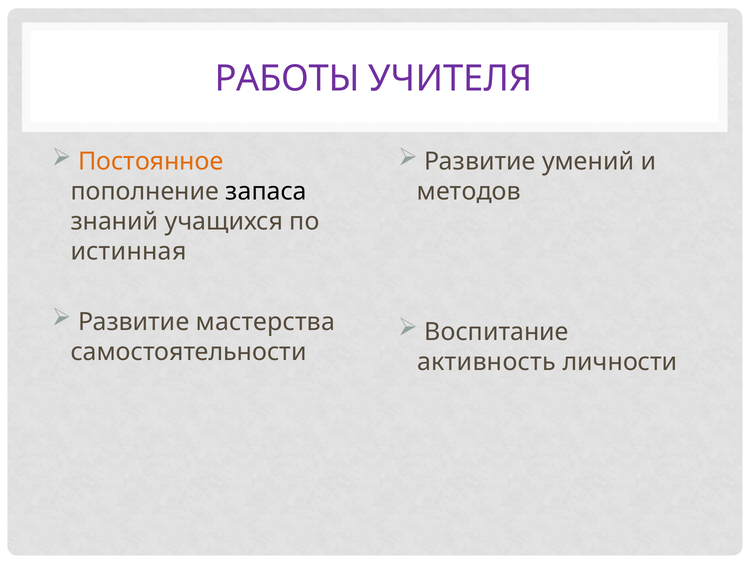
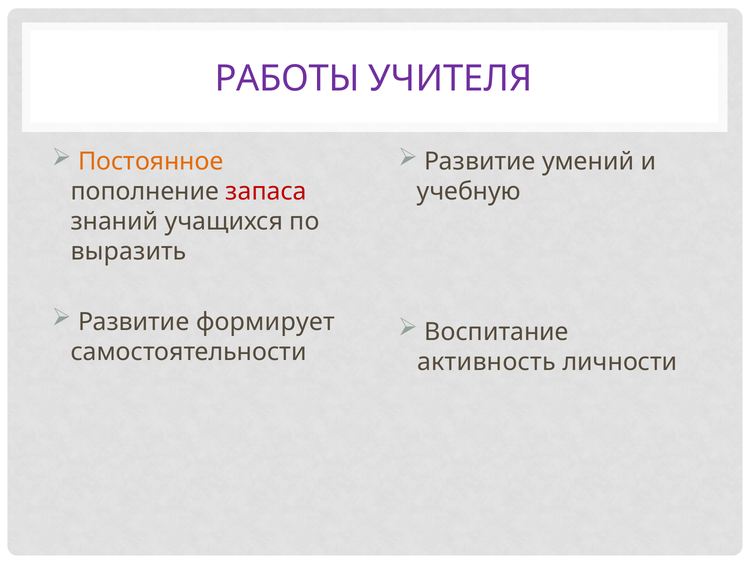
запаса colour: black -> red (266, 192)
методов: методов -> учебную (469, 192)
истинная: истинная -> выразить (129, 252)
мастерства: мастерства -> формирует (265, 321)
